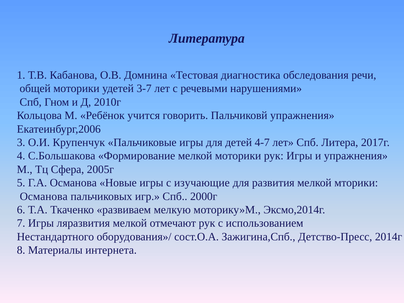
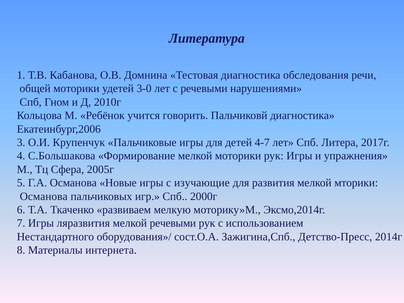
3-7: 3-7 -> 3-0 (144, 89)
Пальчиковй упражнения: упражнения -> диагностика (302, 115)
мелкой отмечают: отмечают -> речевыми (173, 223)
